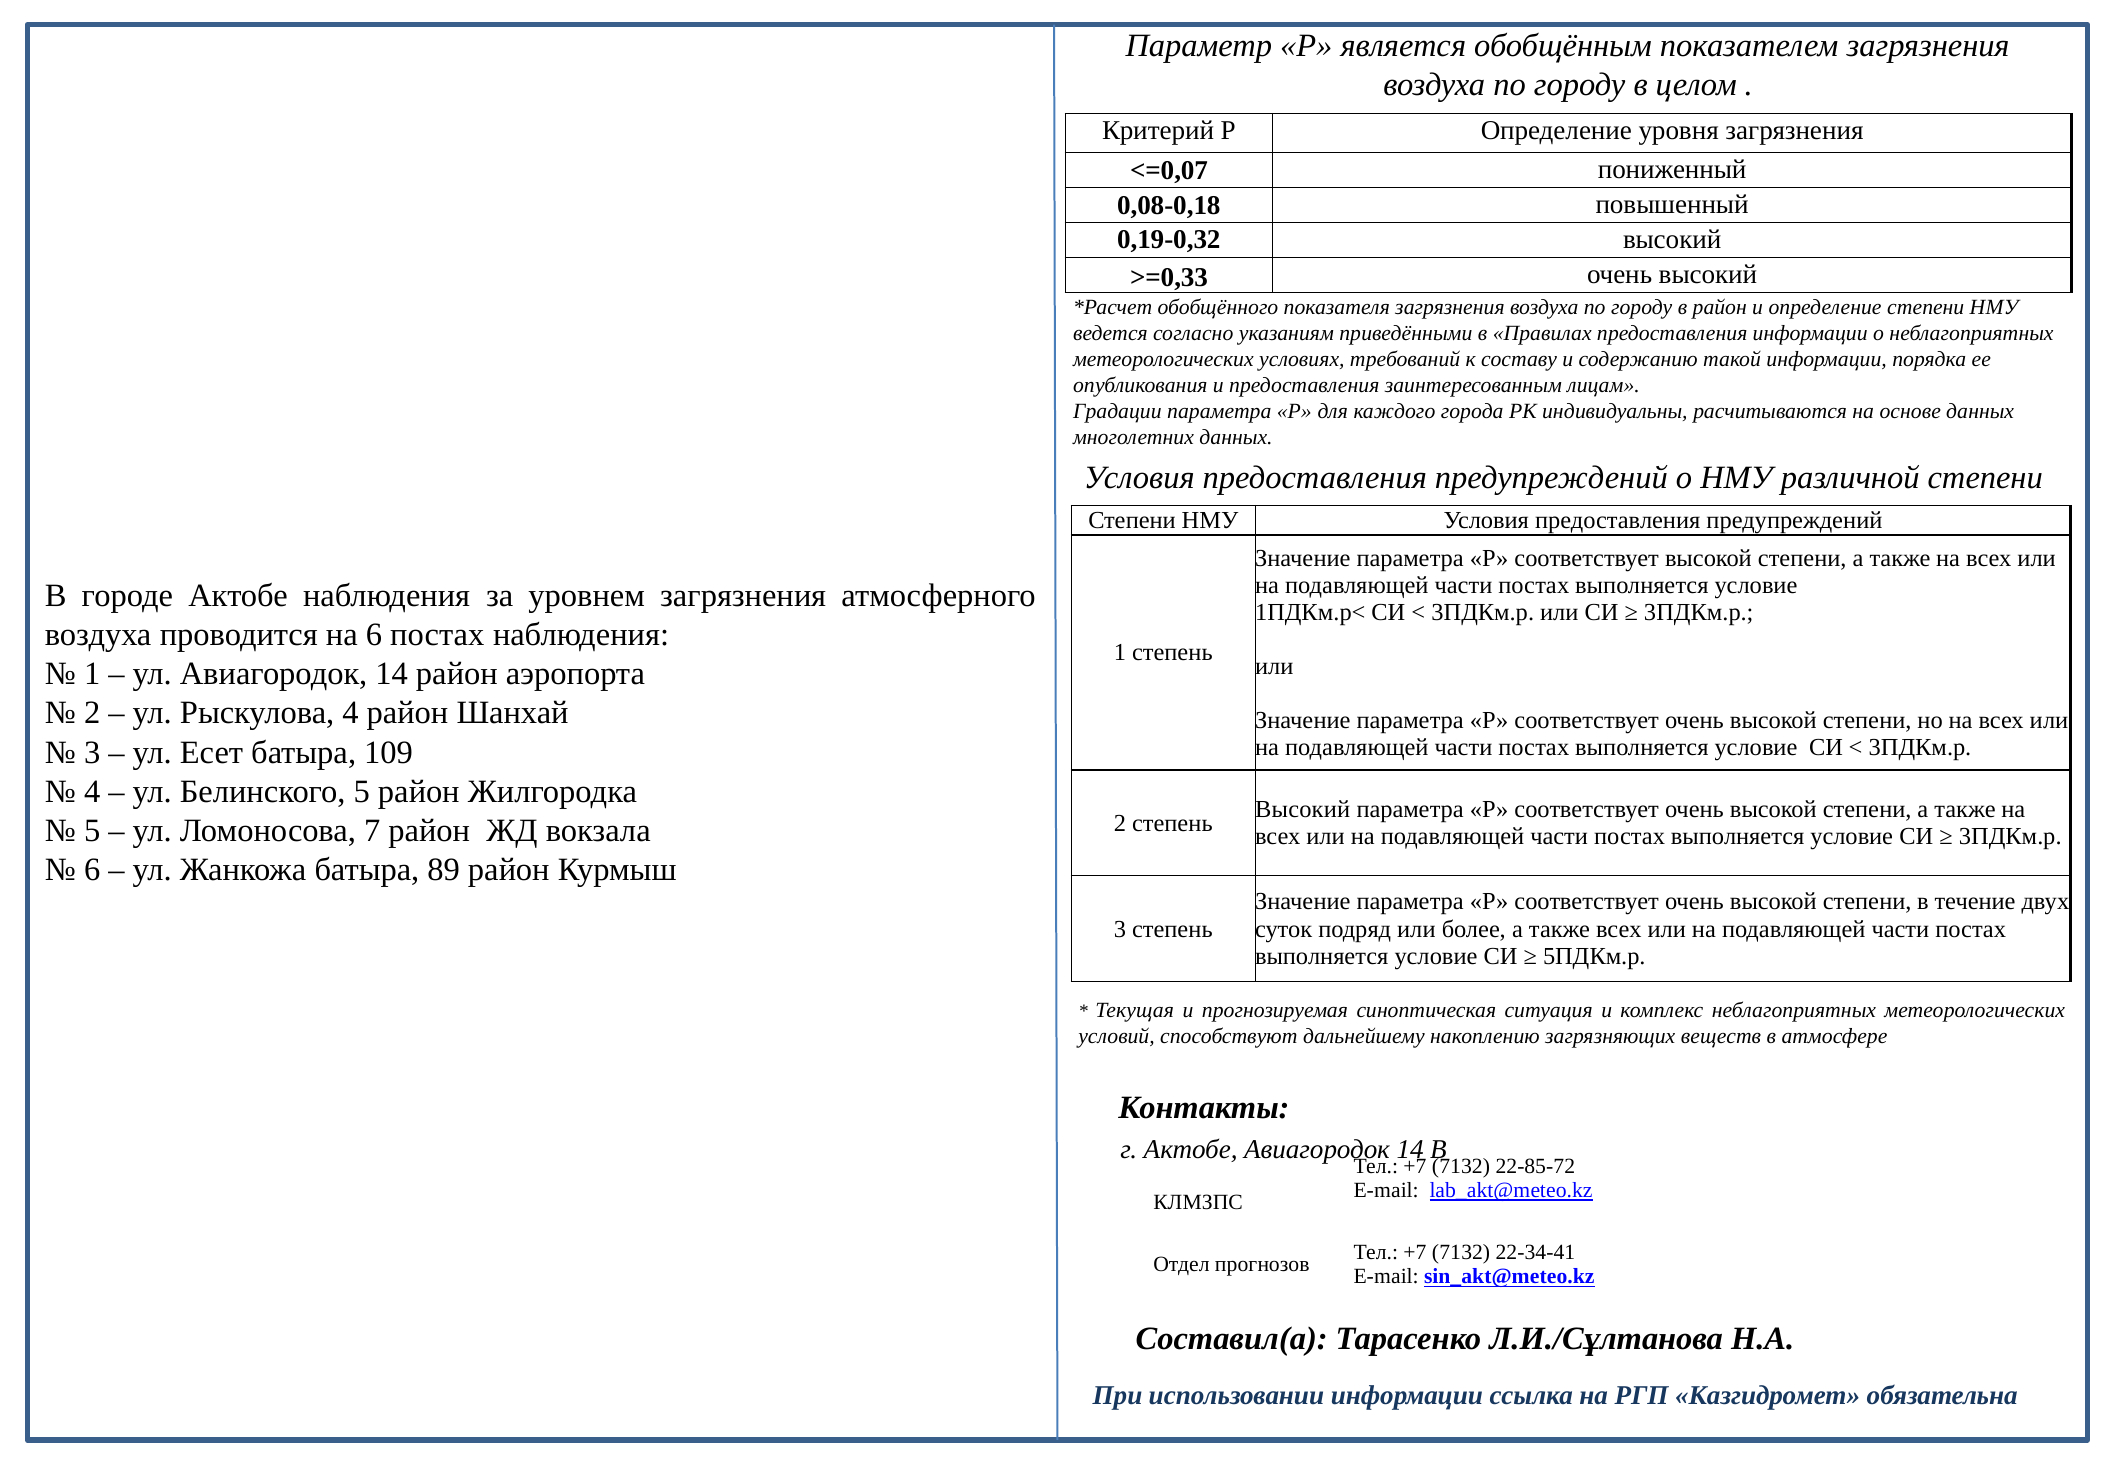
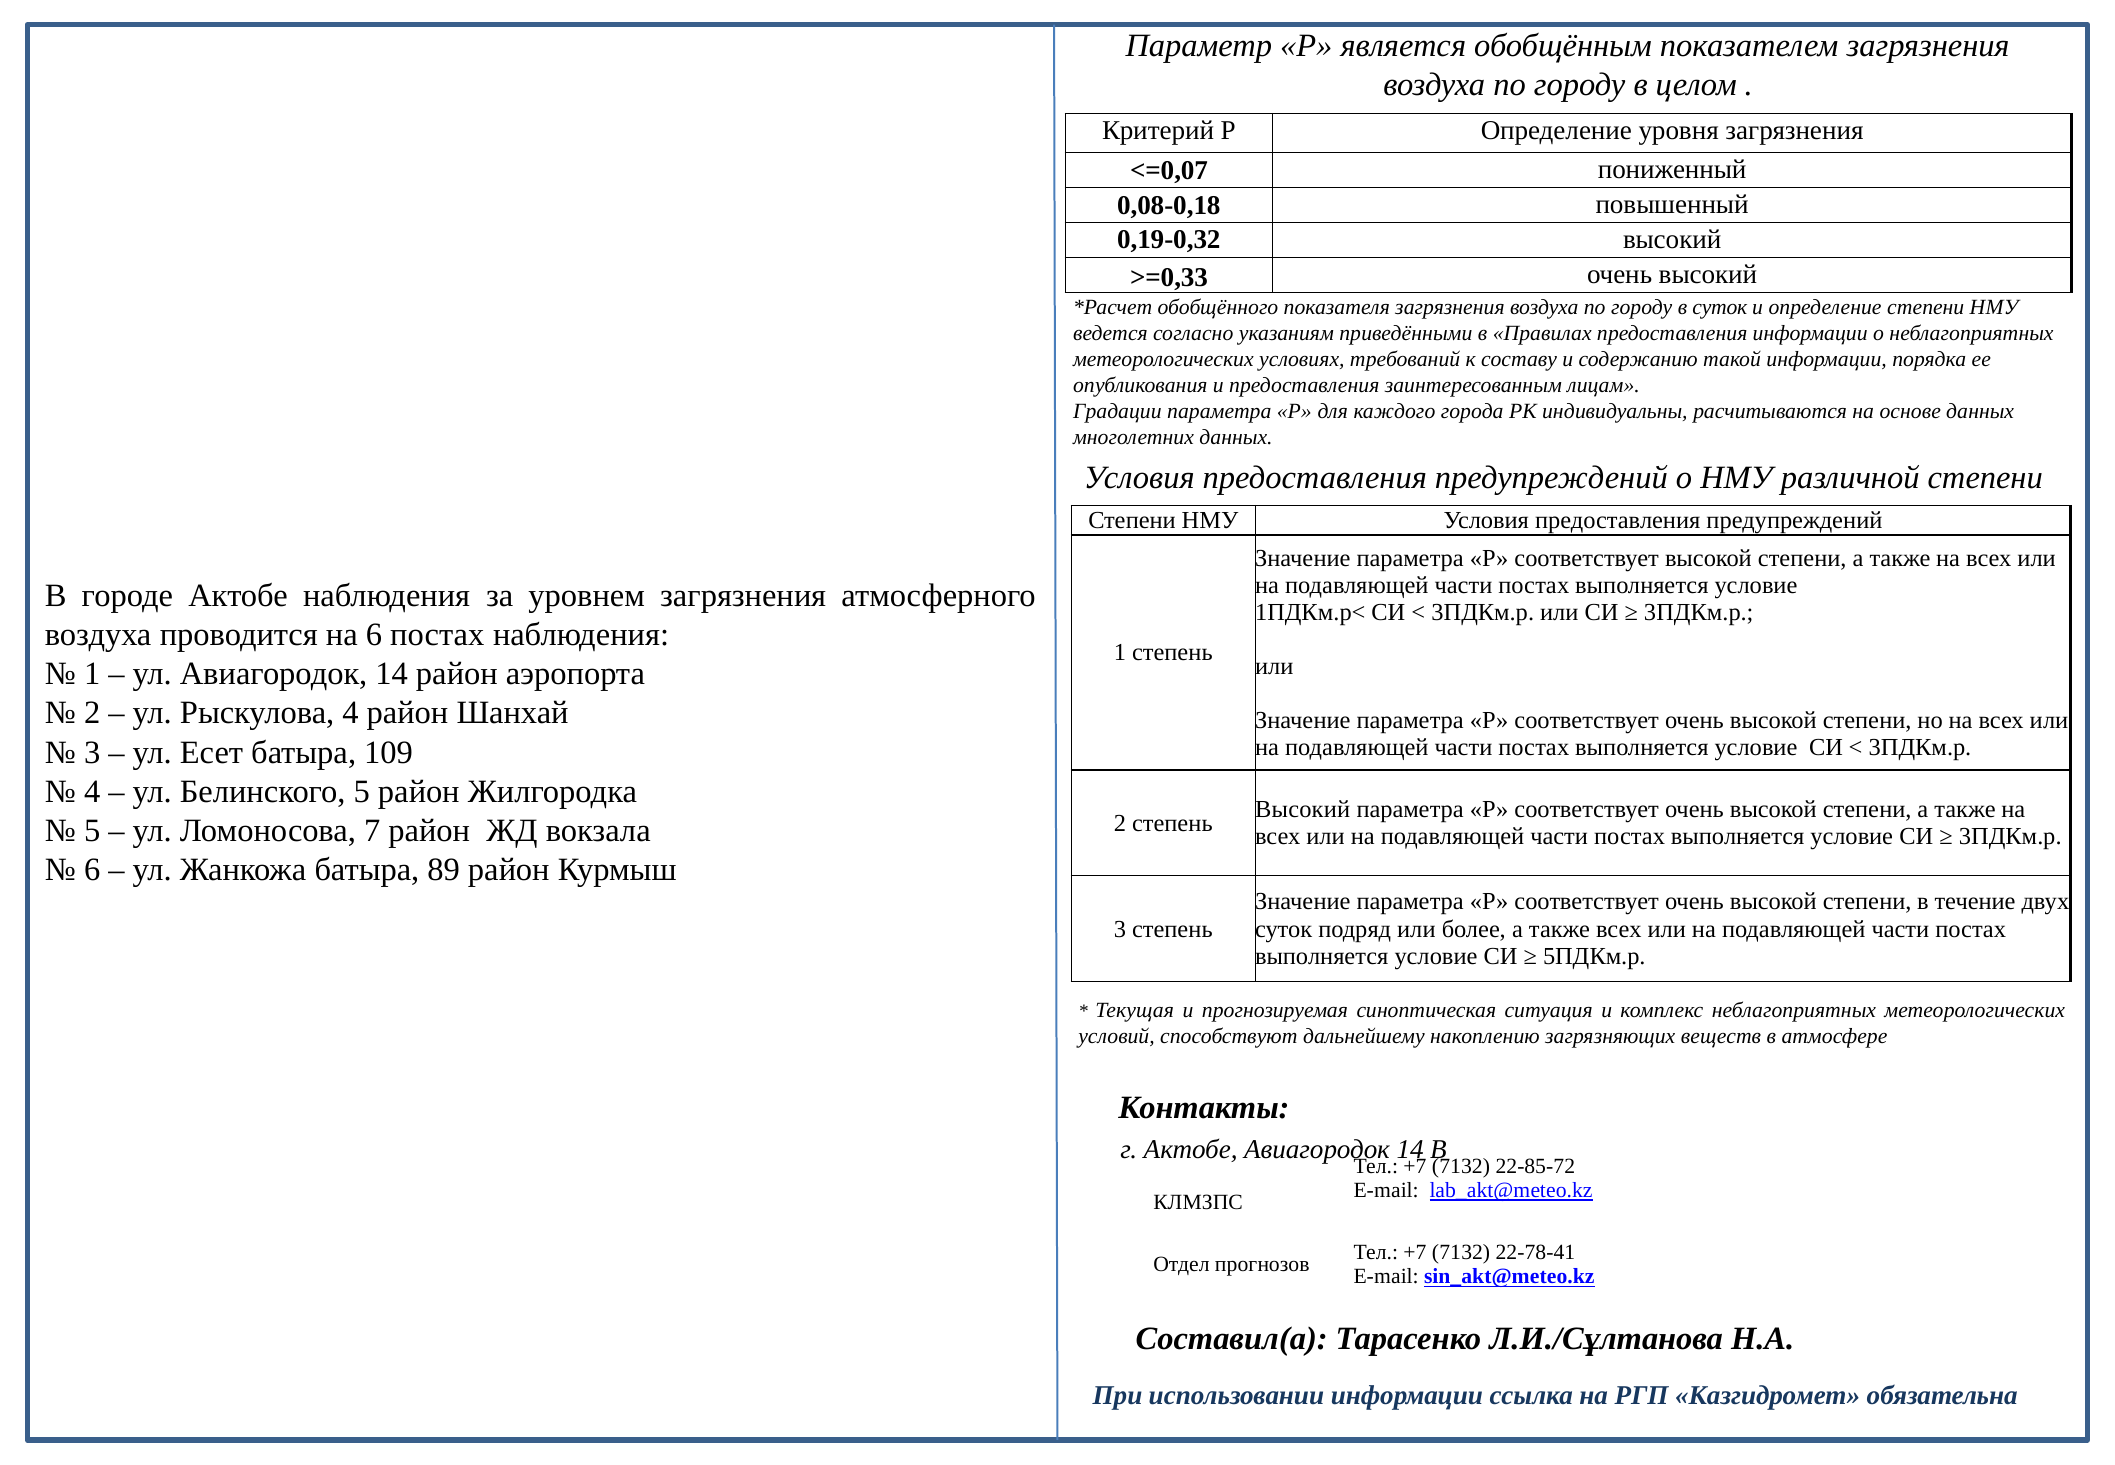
в район: район -> суток (1720, 307)
22-34-41: 22-34-41 -> 22-78-41 (1535, 1252)
